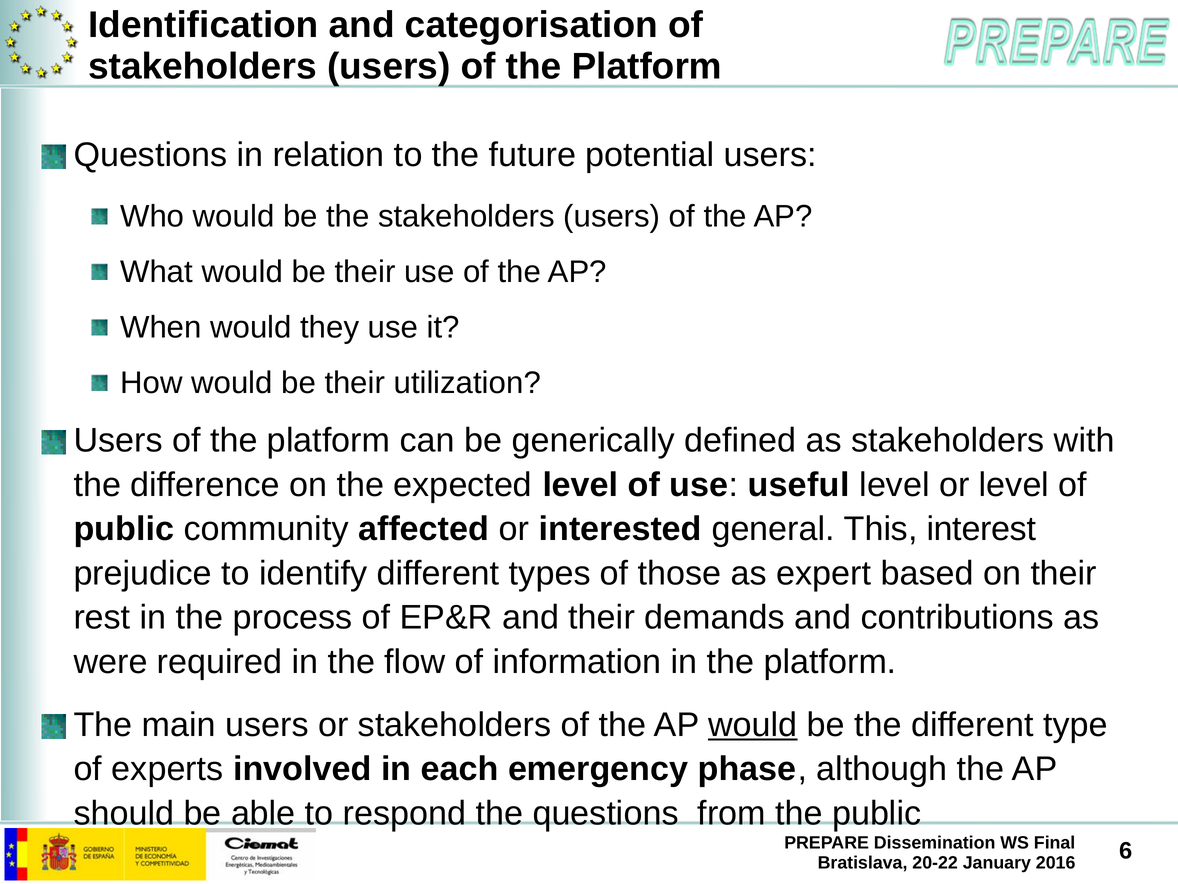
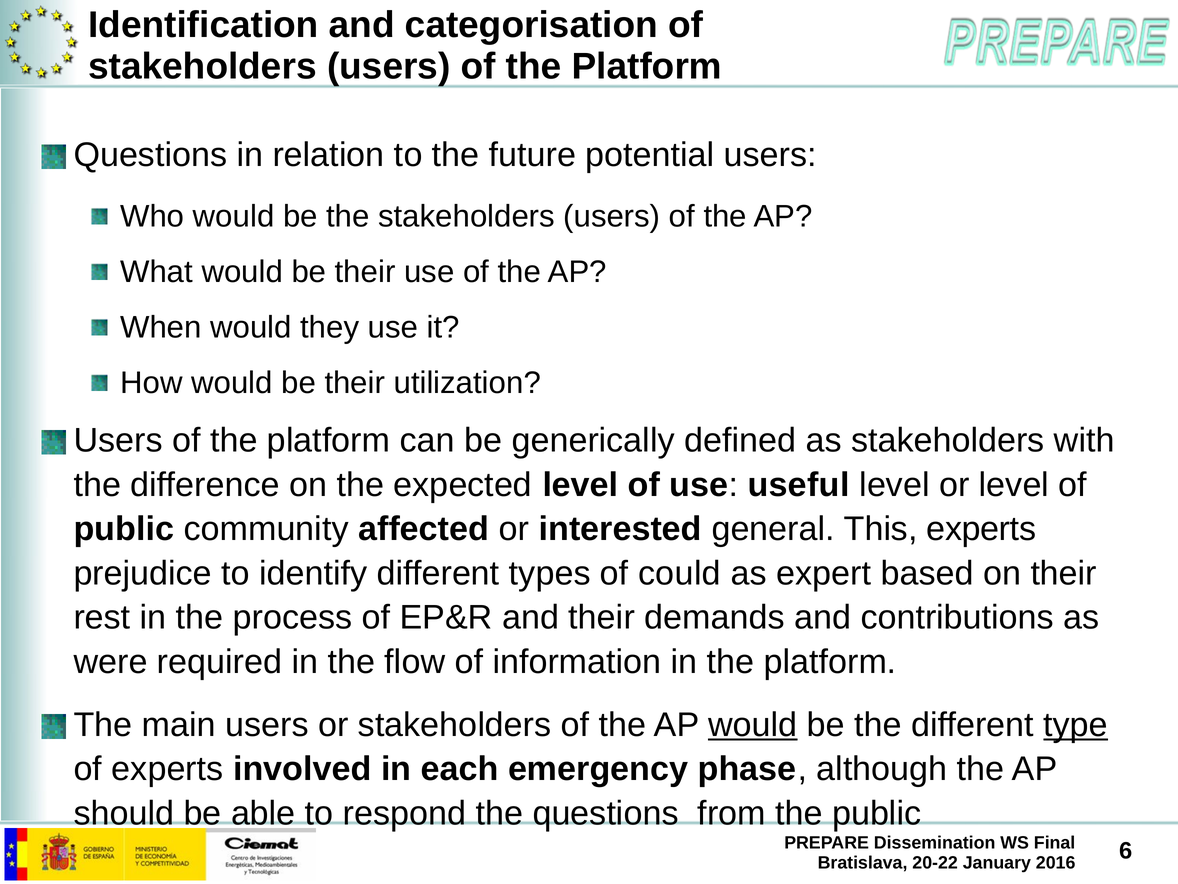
This interest: interest -> experts (981, 529)
those: those -> could (679, 573)
type underline: none -> present (1076, 724)
